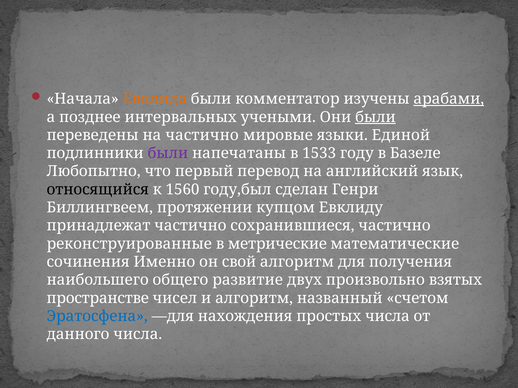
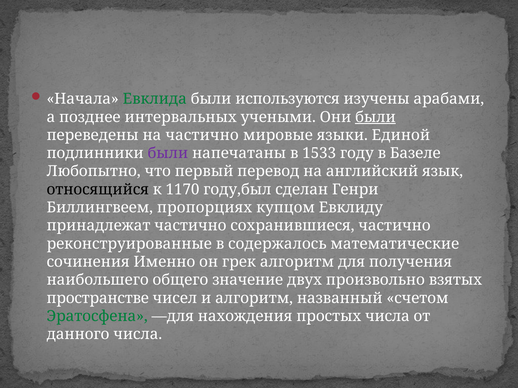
Евклида colour: orange -> green (155, 99)
комментатор: комментатор -> используются (288, 99)
арабами underline: present -> none (449, 99)
1560: 1560 -> 1170 (183, 190)
протяжении: протяжении -> пропорциях (205, 208)
метрические: метрические -> содержалось (277, 244)
свой: свой -> грек (239, 262)
развитие: развитие -> значение (248, 280)
Эратосфена colour: blue -> green (97, 317)
